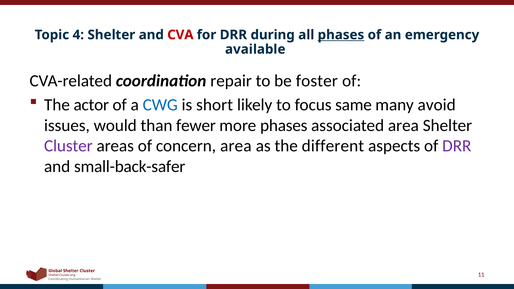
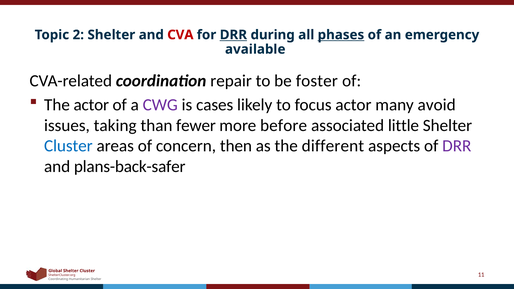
4: 4 -> 2 (78, 35)
DRR underline: none -> present (233, 35)
CWG colour: blue -> purple (160, 105)
short: short -> cases (215, 105)
focus same: same -> actor (353, 105)
would: would -> taking (115, 125)
more phases: phases -> before (284, 125)
associated area: area -> little (403, 125)
Cluster colour: purple -> blue (68, 146)
concern area: area -> then (236, 146)
small-back-safer: small-back-safer -> plans-back-safer (130, 167)
